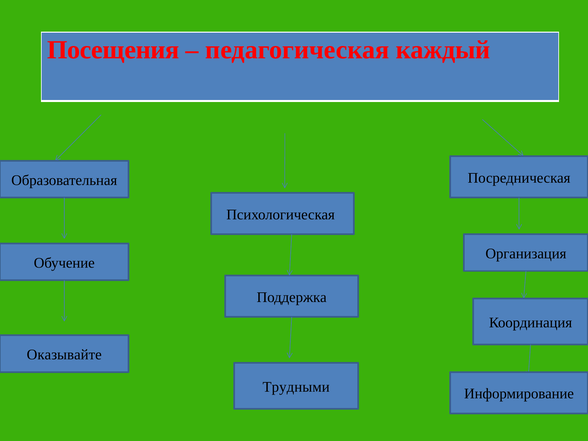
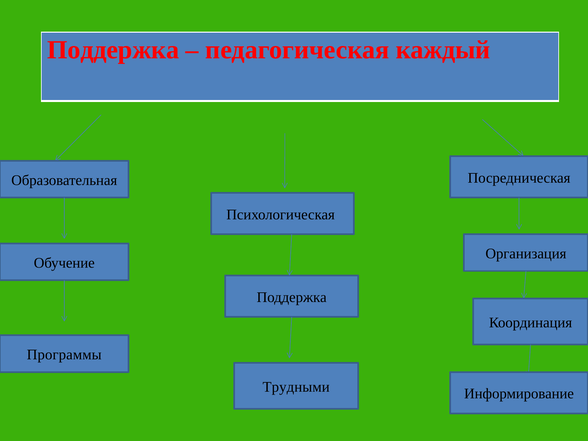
Посещения: Посещения -> Поддержка (113, 50)
Оказывайте: Оказывайте -> Программы (64, 355)
